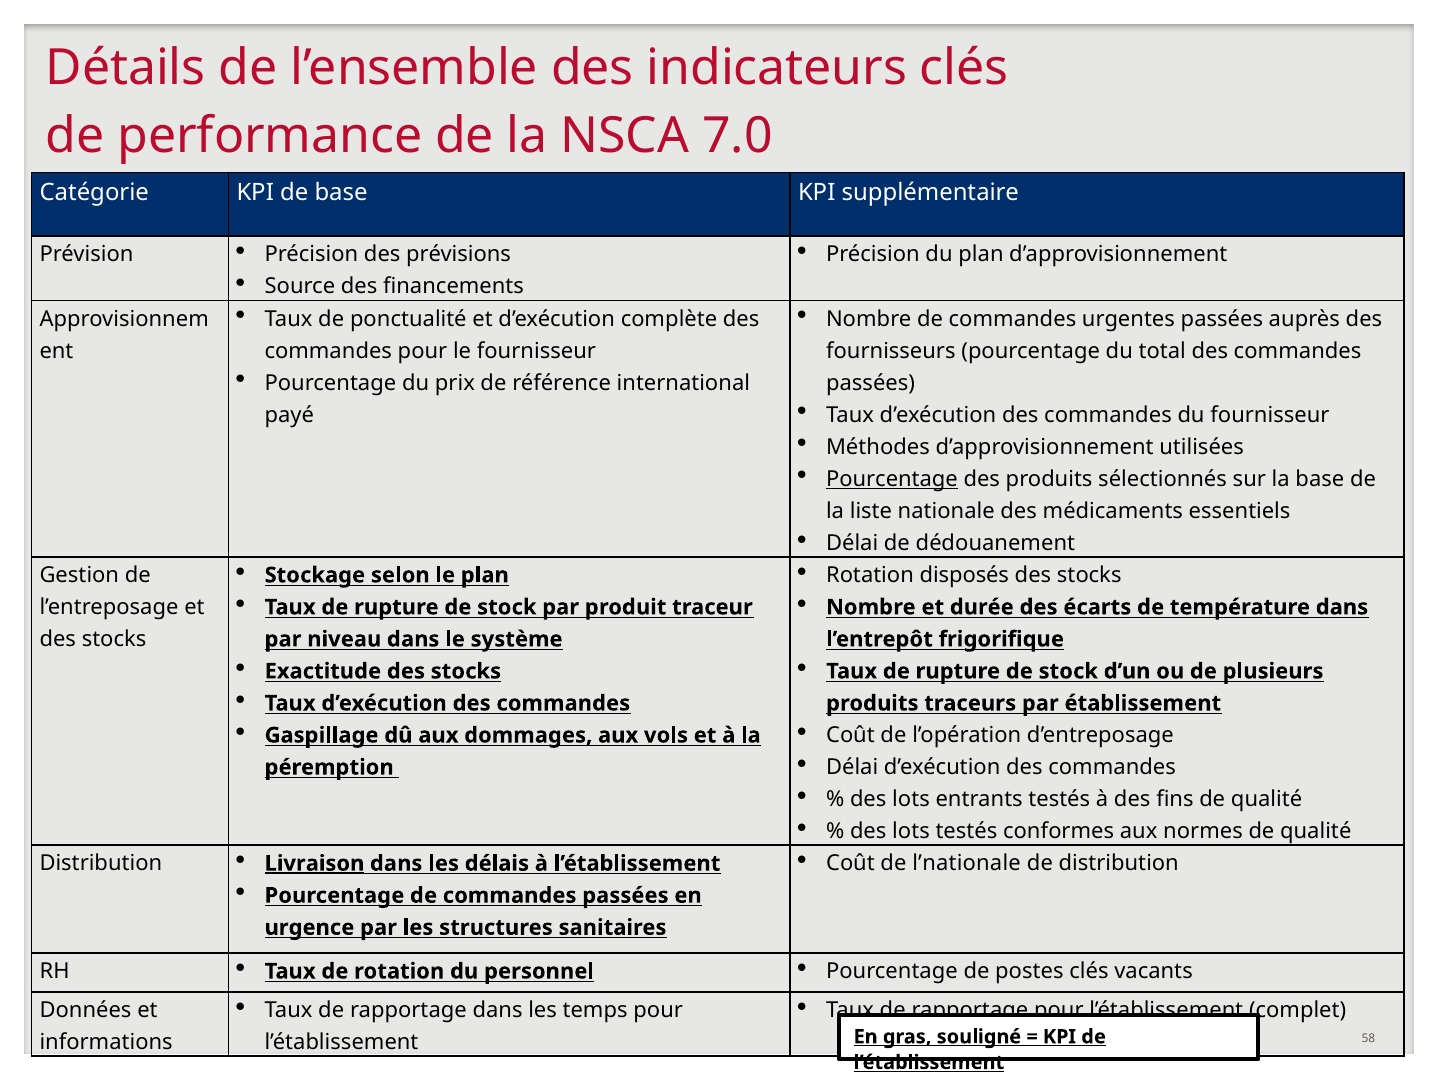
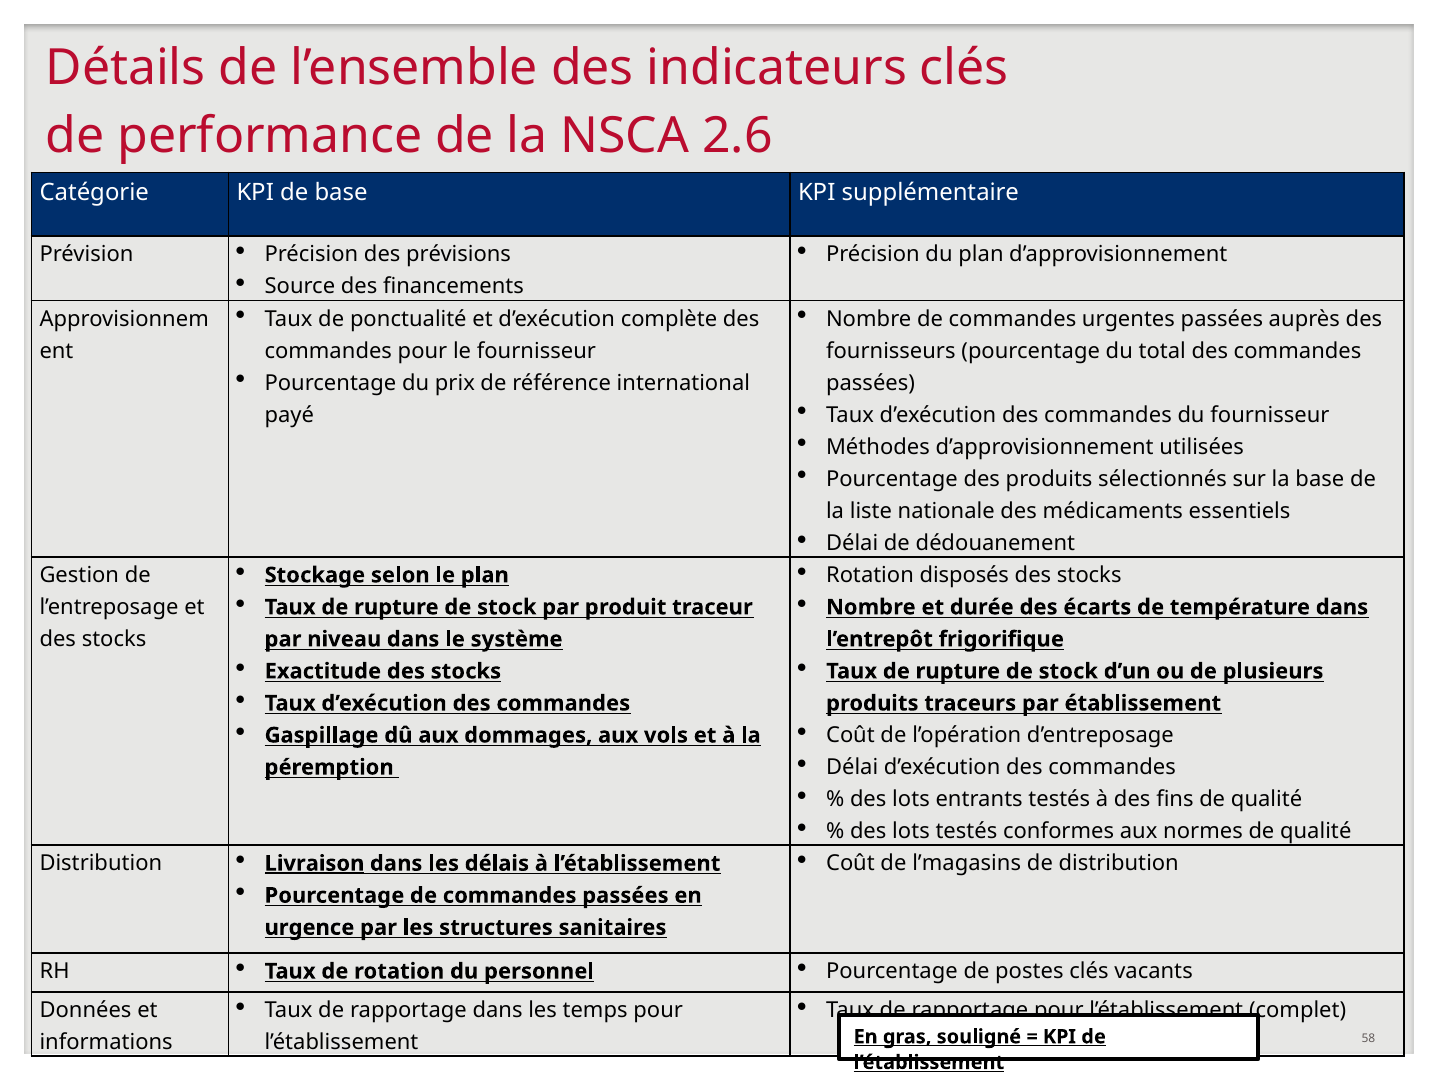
7.0: 7.0 -> 2.6 (737, 136)
Pourcentage underline: present -> none (892, 479)
l’nationale: l’nationale -> l’magasins (967, 864)
